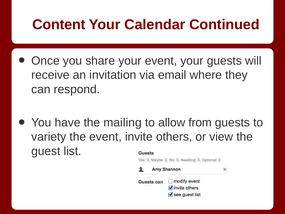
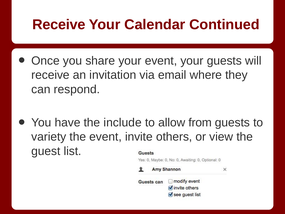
Content: Content -> Receive (59, 25)
mailing: mailing -> include (123, 122)
